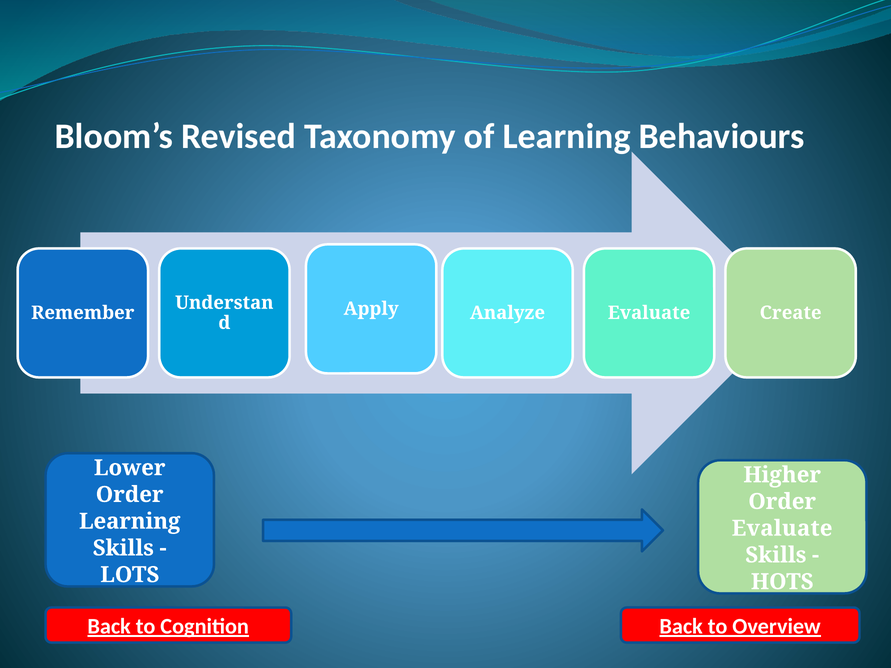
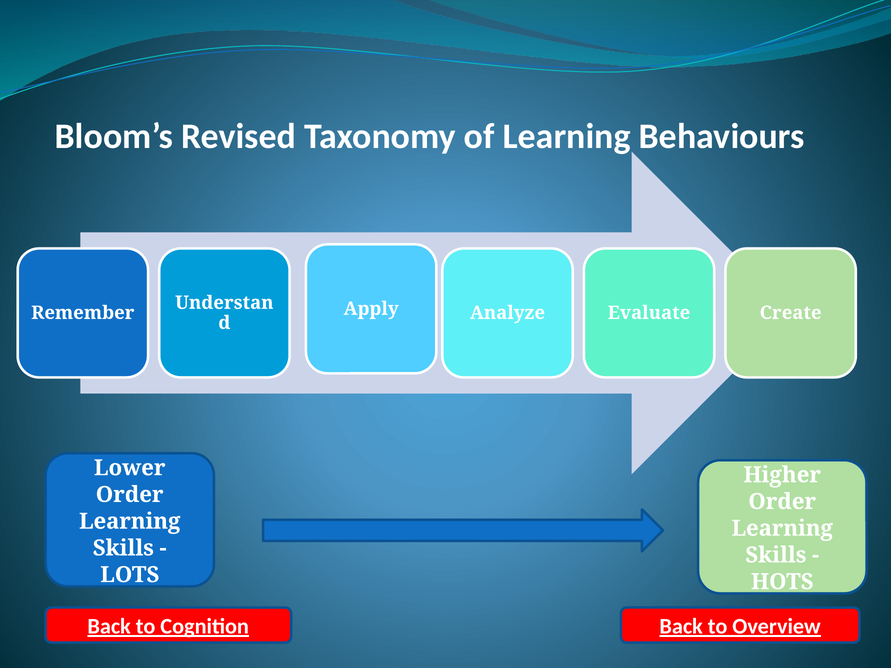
Evaluate: Evaluate -> Learning (782, 529)
